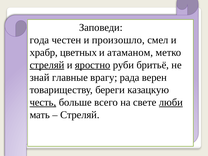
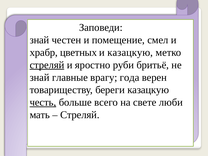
года: года -> знай (39, 40)
произошло: произошло -> помещение (118, 40)
и атаманом: атаманом -> казацкую (130, 52)
яростно underline: present -> none (93, 65)
рада: рада -> года (130, 77)
люби underline: present -> none (171, 102)
